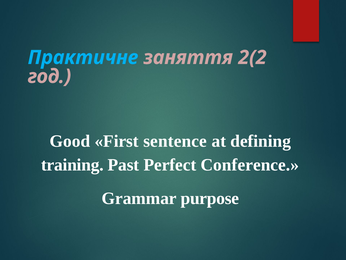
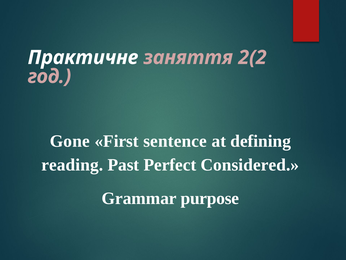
Практичне colour: light blue -> white (83, 57)
Good: Good -> Gone (70, 141)
training: training -> reading (72, 165)
Conference: Conference -> Considered (250, 165)
